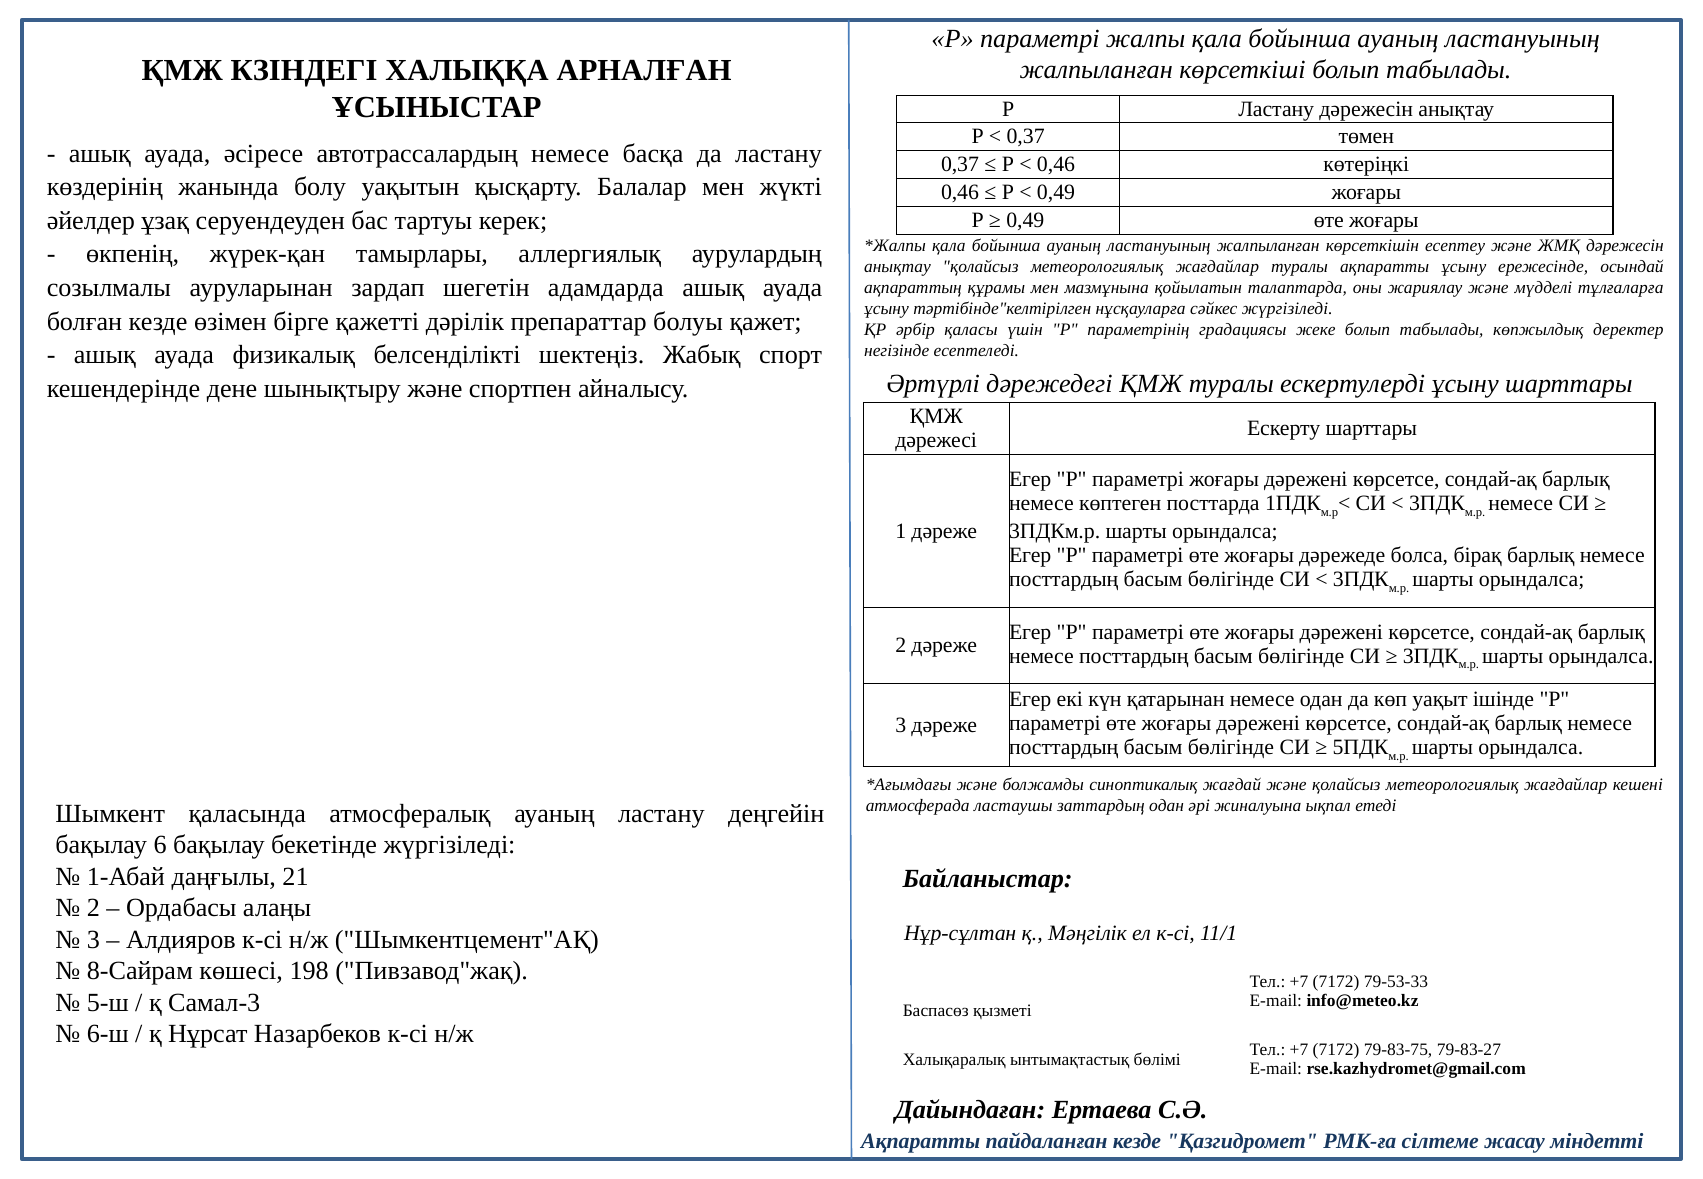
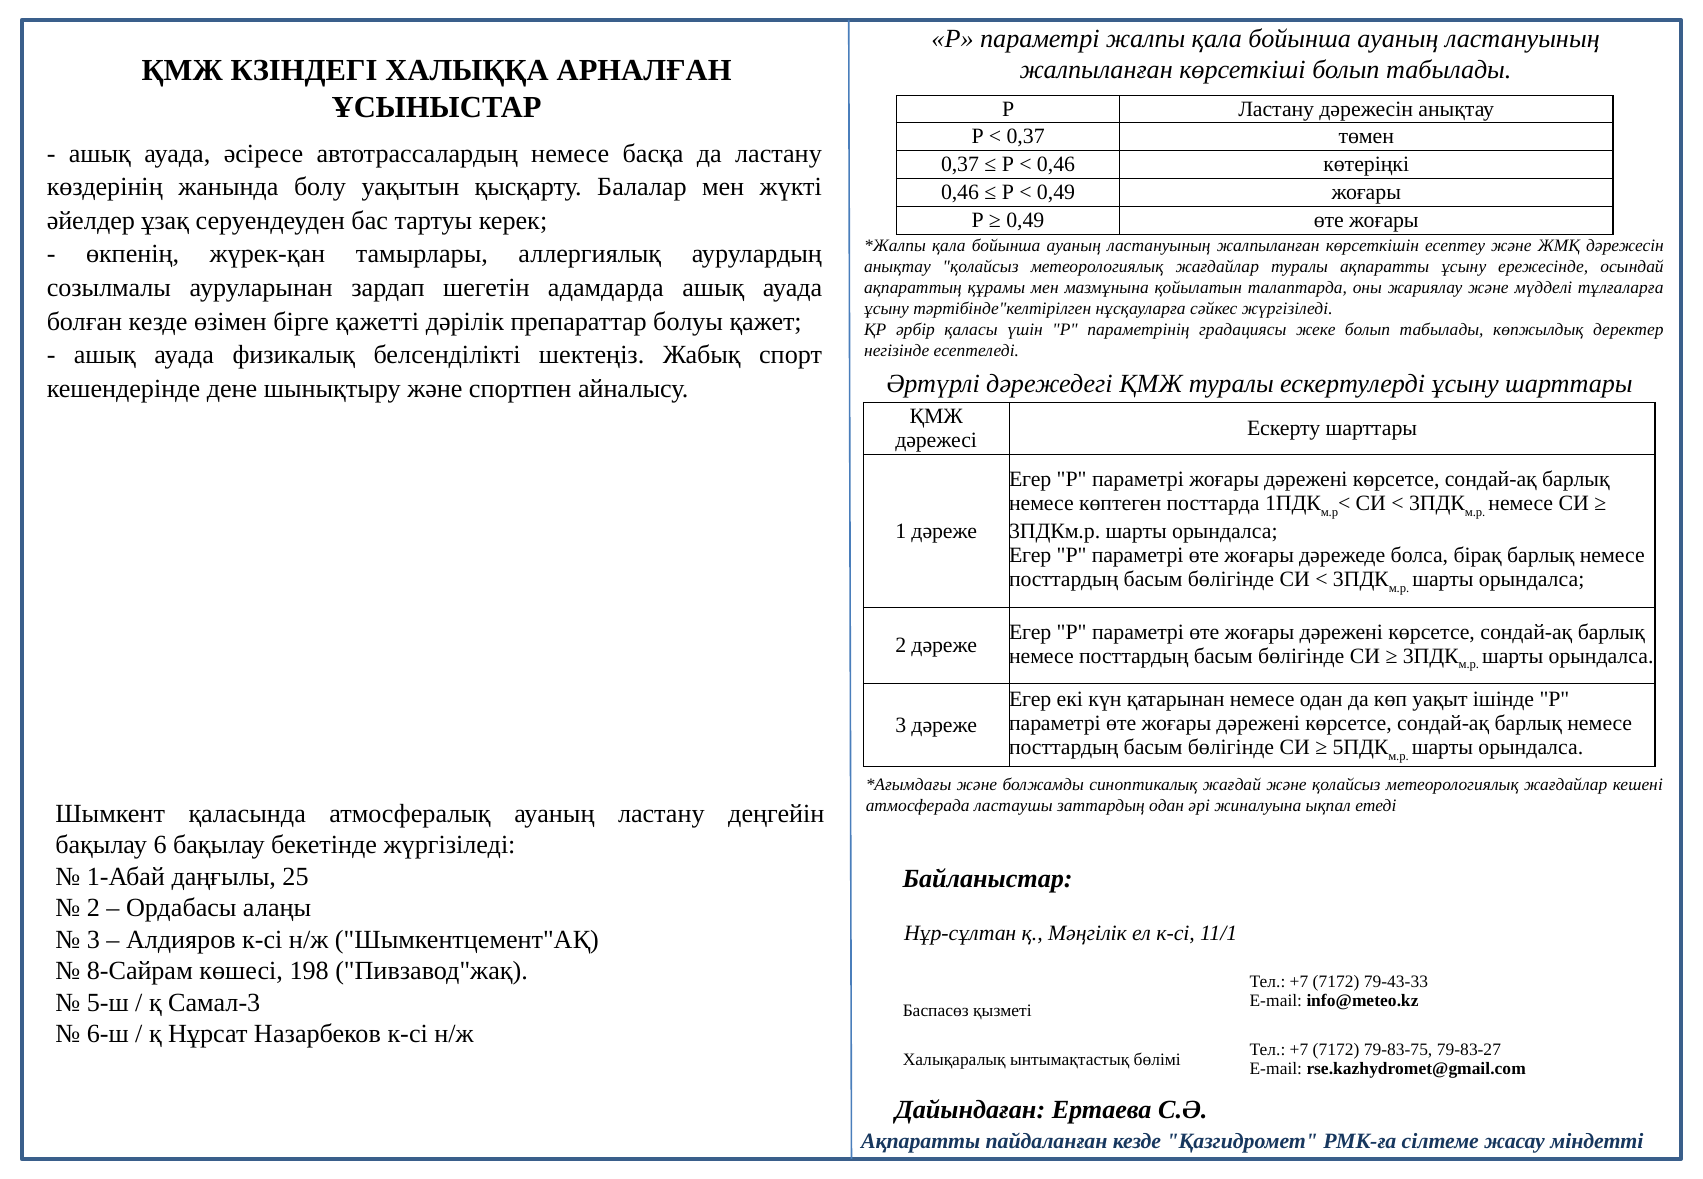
21: 21 -> 25 (296, 877)
79-53-33: 79-53-33 -> 79-43-33 (1396, 982)
